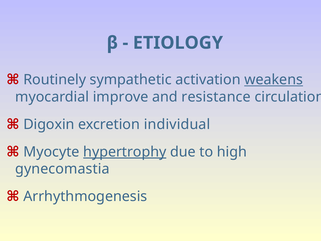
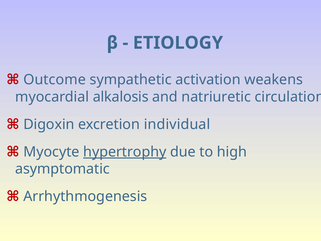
Routinely: Routinely -> Outcome (55, 80)
weakens underline: present -> none (274, 80)
improve: improve -> alkalosis (121, 97)
resistance: resistance -> natriuretic (216, 97)
gynecomastia: gynecomastia -> asymptomatic (62, 169)
